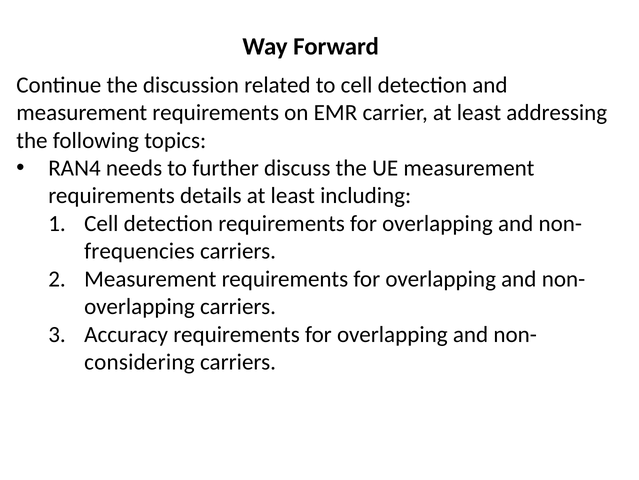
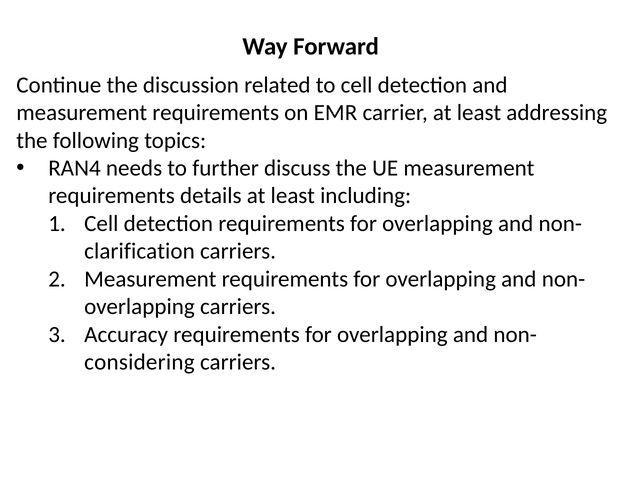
frequencies: frequencies -> clarification (139, 251)
